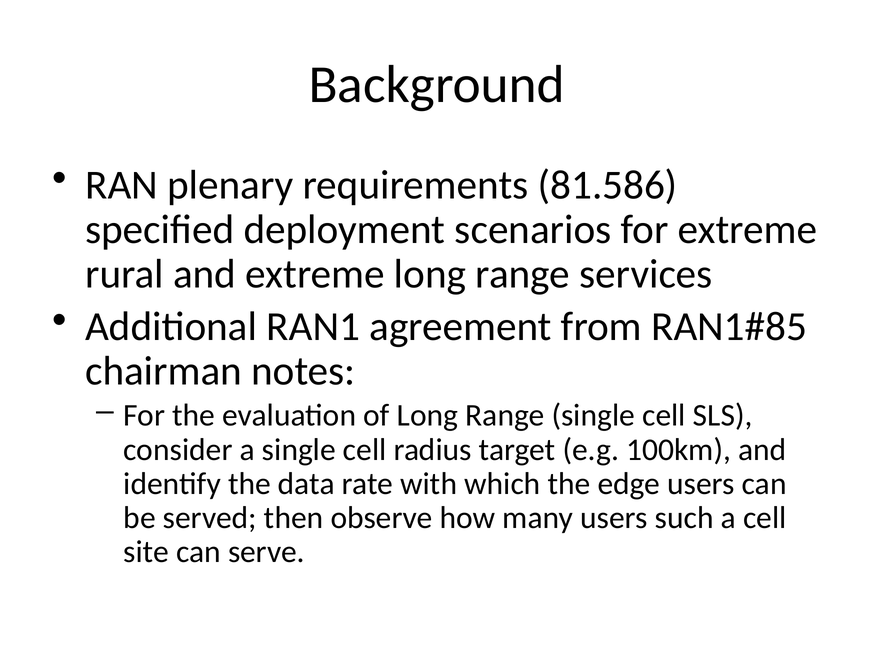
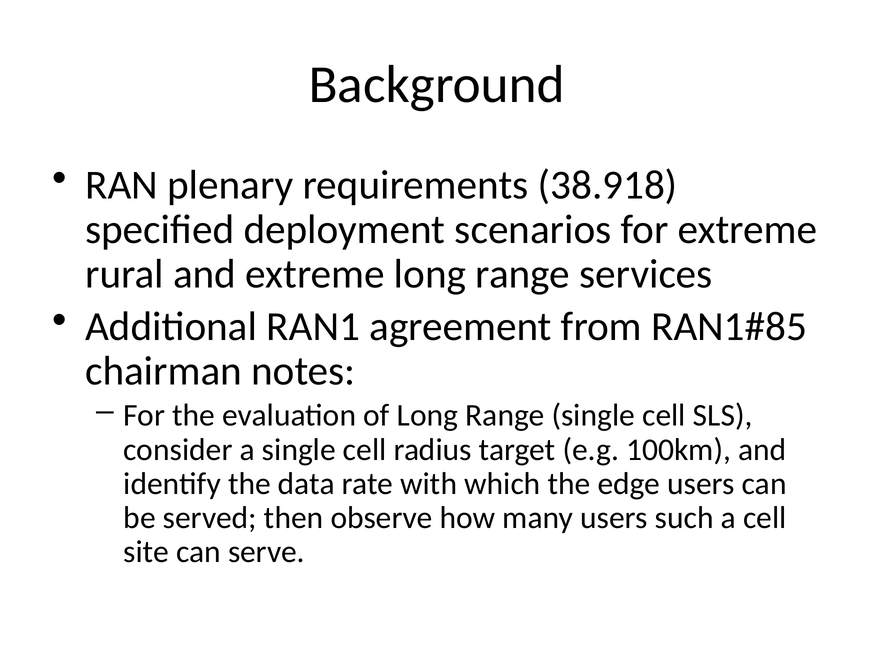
81.586: 81.586 -> 38.918 (608, 185)
